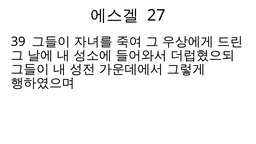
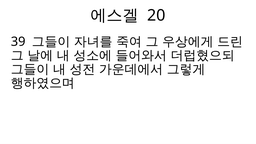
27: 27 -> 20 (156, 15)
